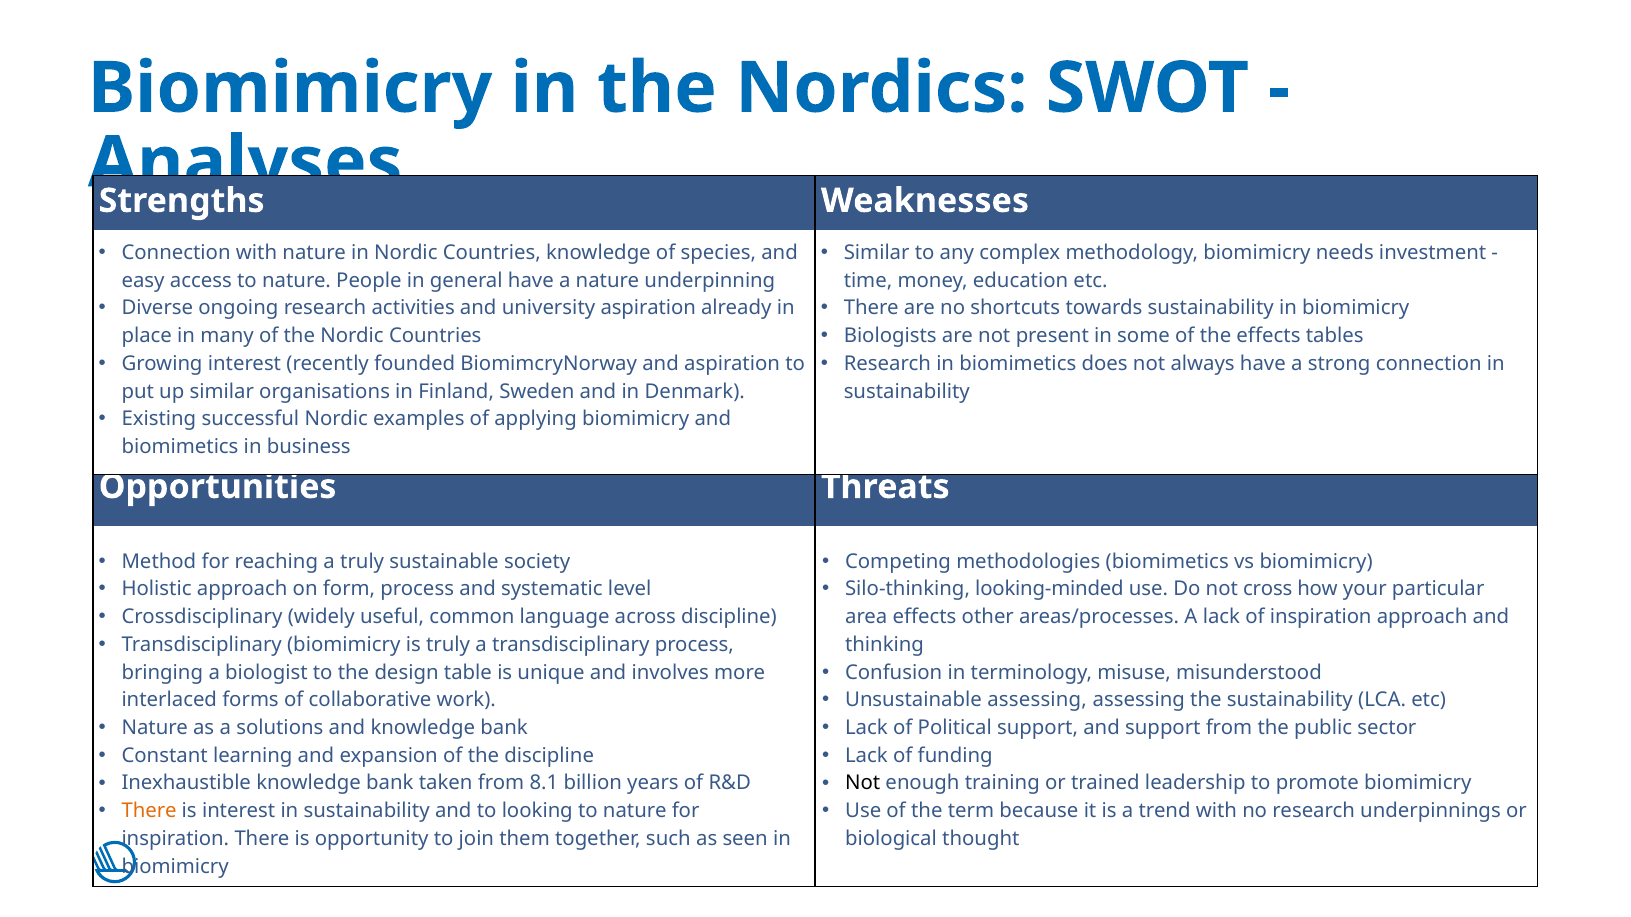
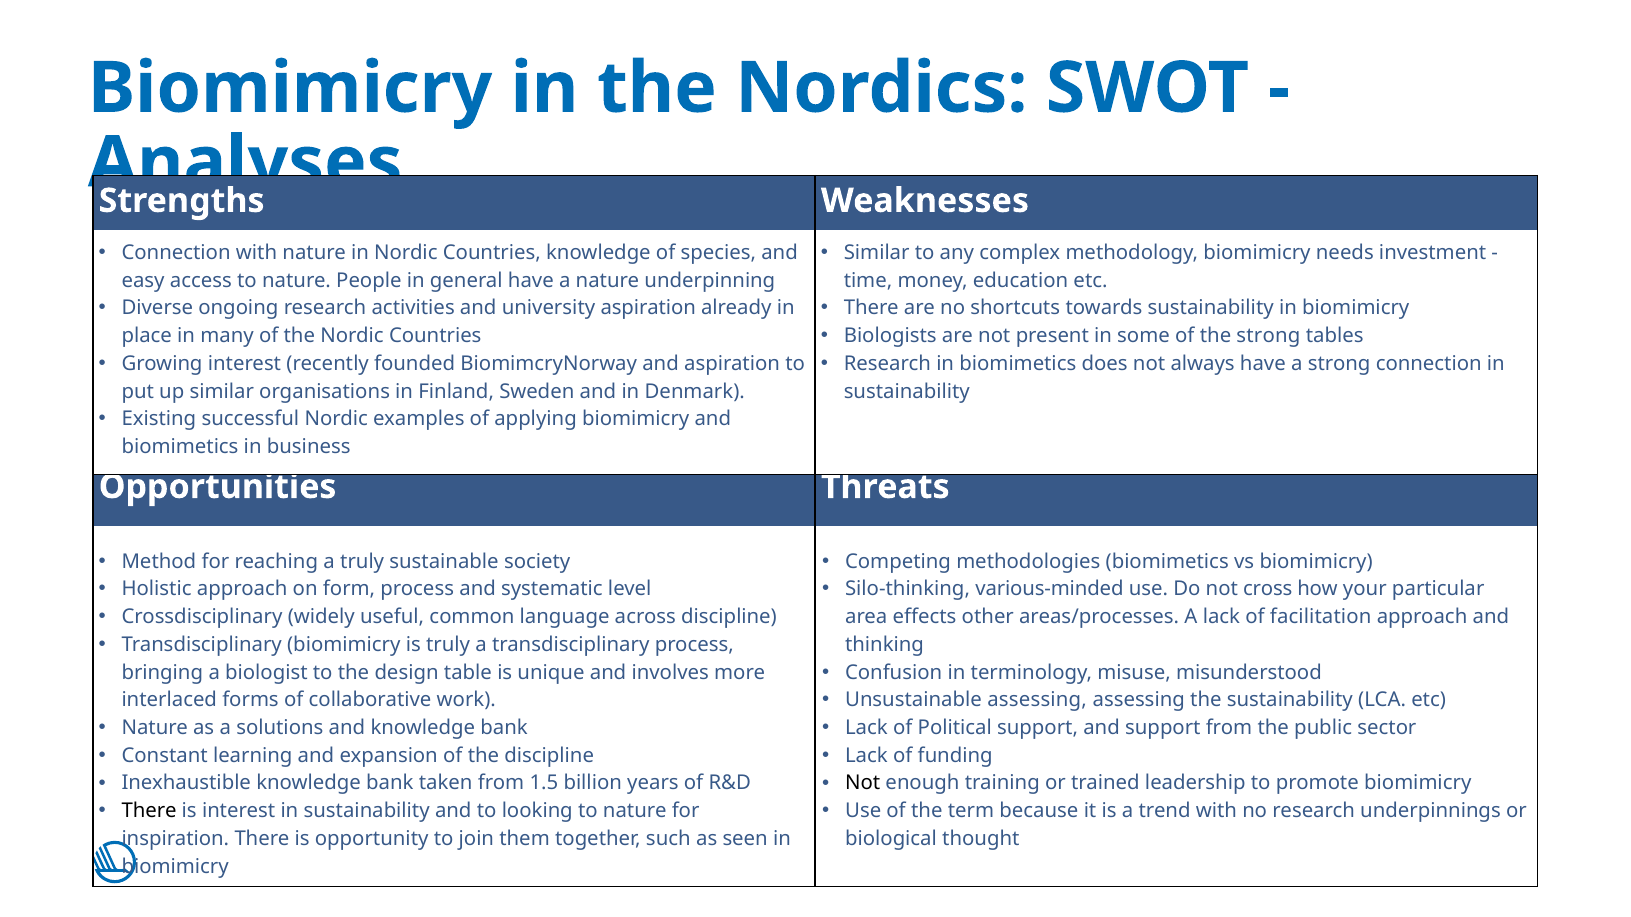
the effects: effects -> strong (1268, 336)
looking-minded: looking-minded -> various-minded (1049, 589)
of inspiration: inspiration -> facilitation (1321, 617)
8.1: 8.1 -> 1.5 (544, 784)
There colour: orange -> black (149, 811)
